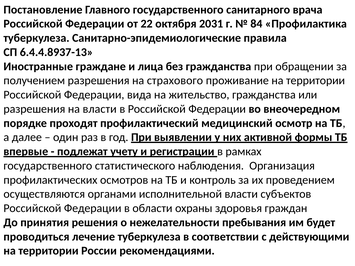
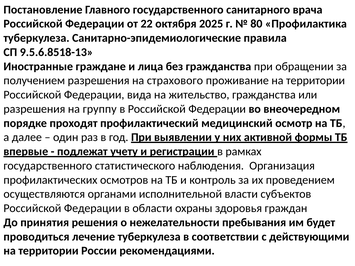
2031: 2031 -> 2025 (211, 24)
84: 84 -> 80 (256, 24)
6.4.4.8937-13: 6.4.4.8937-13 -> 9.5.6.8518-13 (57, 52)
на власти: власти -> группу (100, 109)
